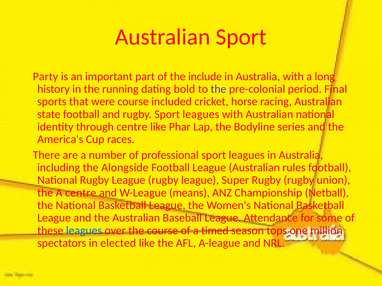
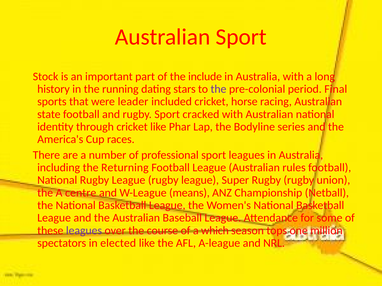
Party: Party -> Stock (46, 77)
bold: bold -> stars (185, 89)
were course: course -> leader (133, 102)
rugby Sport leagues: leagues -> cracked (201, 114)
through centre: centre -> cricket (132, 127)
Alongside: Alongside -> Returning (125, 168)
leagues colour: blue -> purple (84, 231)
timed: timed -> which (215, 231)
